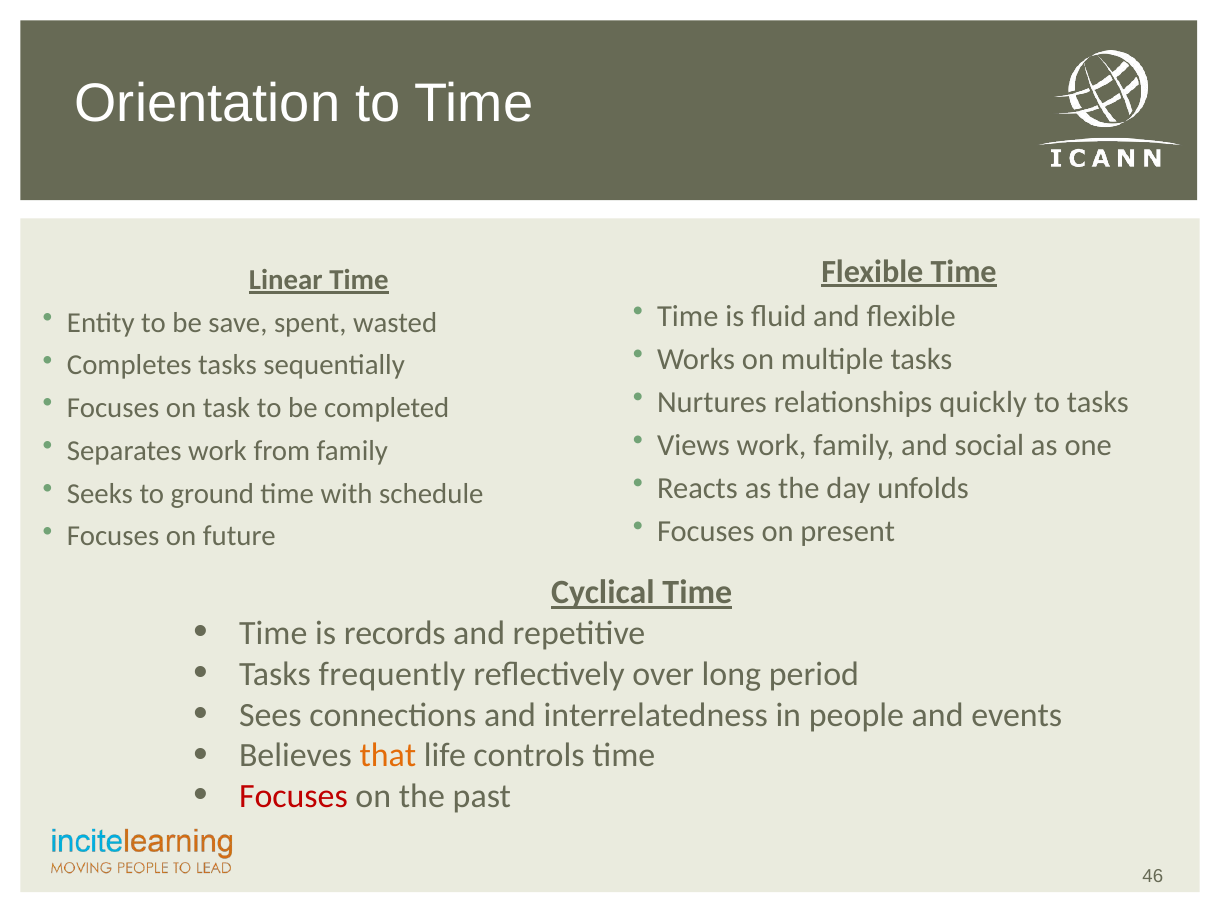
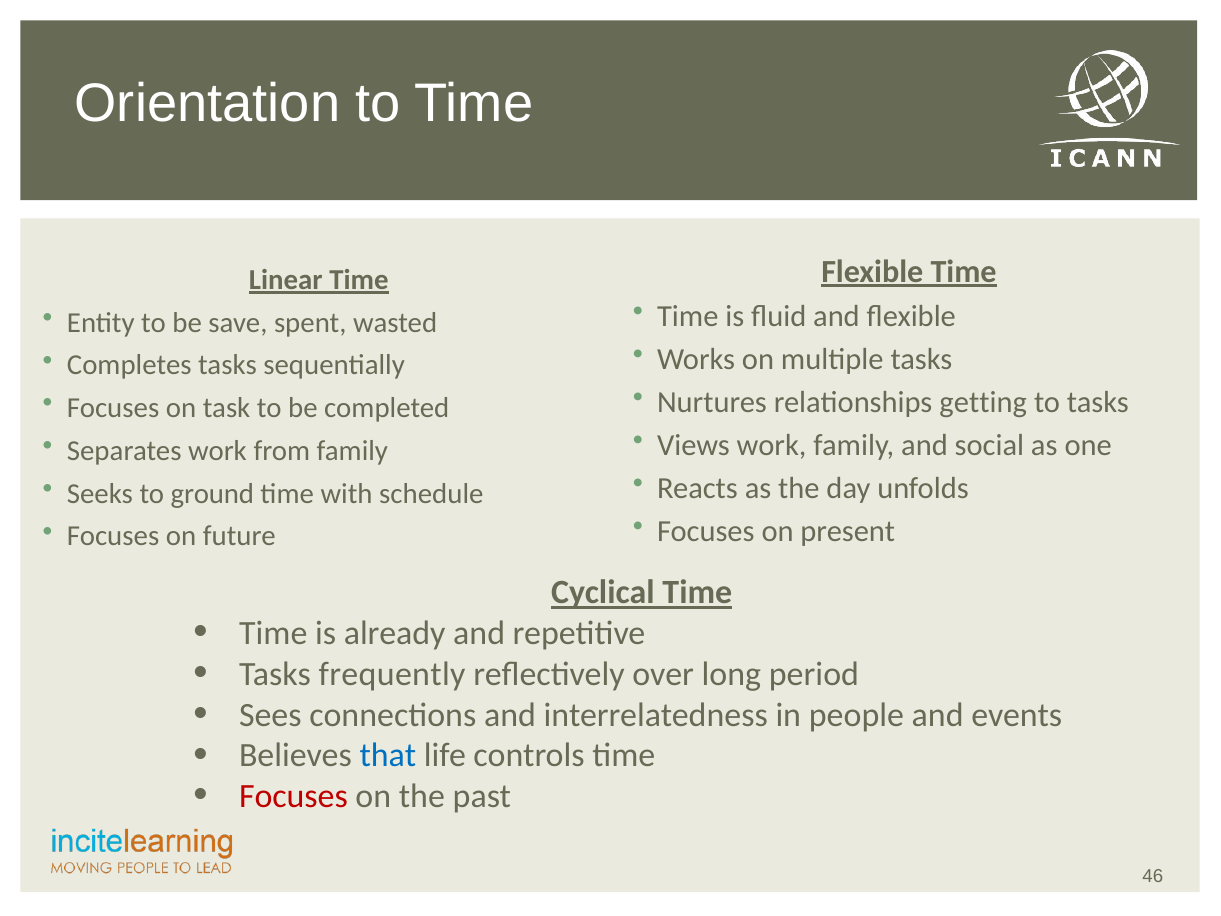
quickly: quickly -> getting (983, 402)
records: records -> already (395, 633)
that colour: orange -> blue (388, 755)
